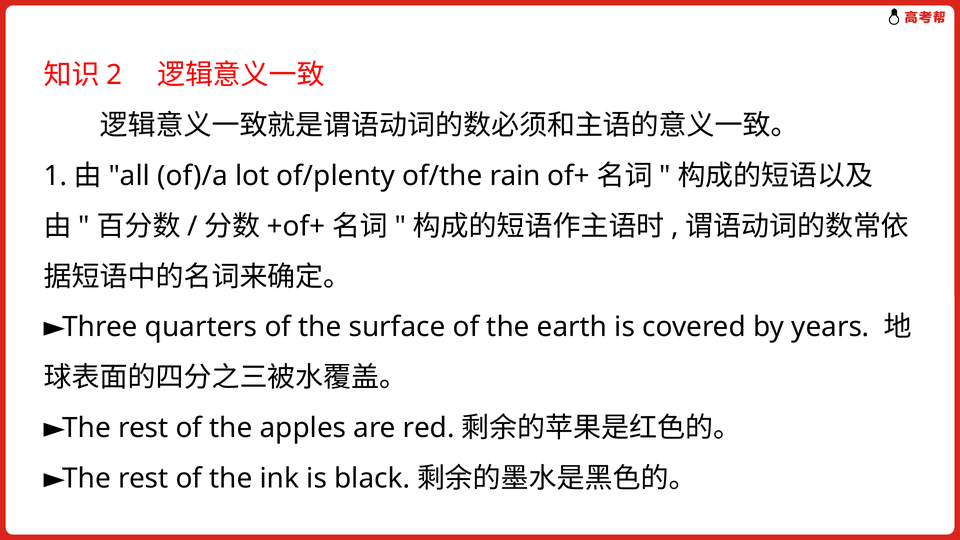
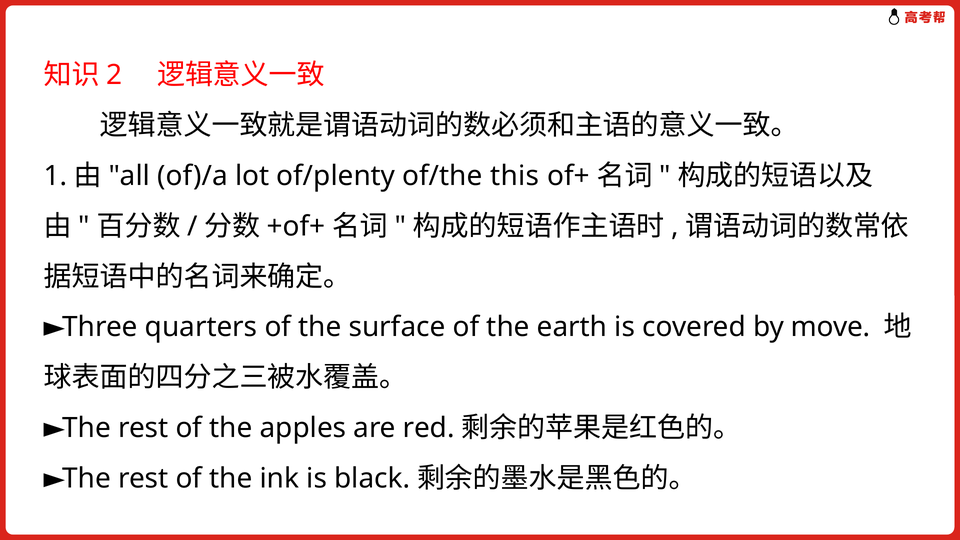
rain: rain -> this (515, 176)
years: years -> move (831, 327)
